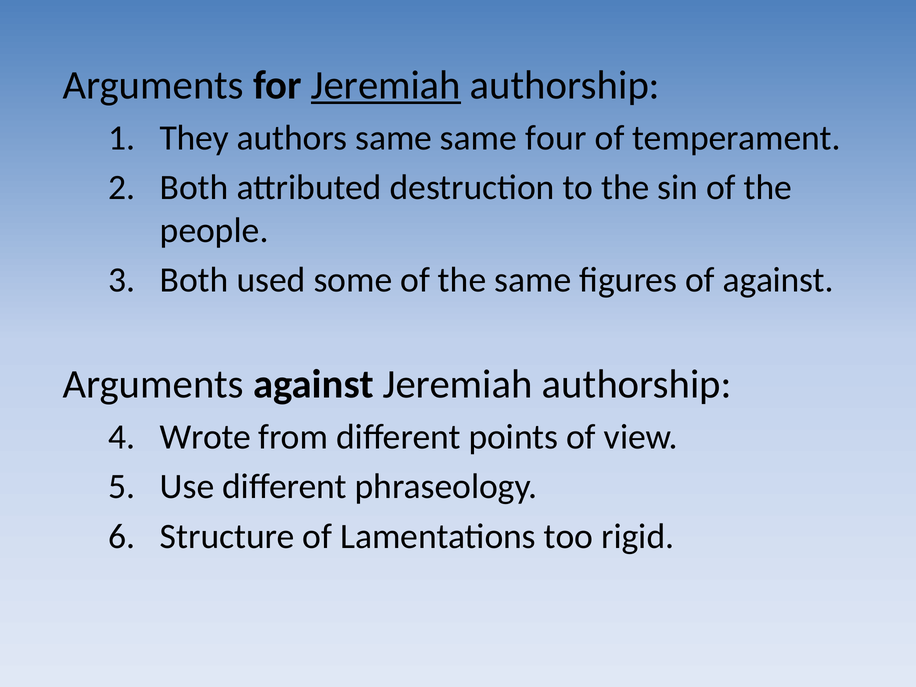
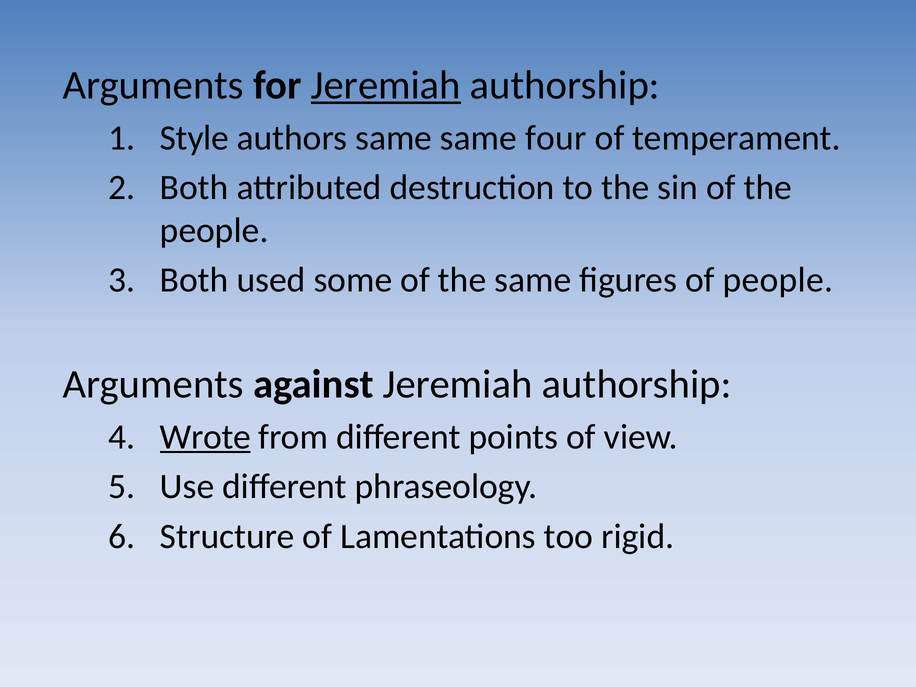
They: They -> Style (194, 138)
of against: against -> people (778, 280)
Wrote underline: none -> present (205, 437)
